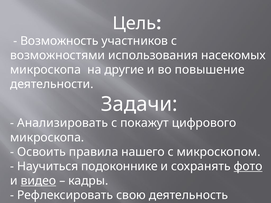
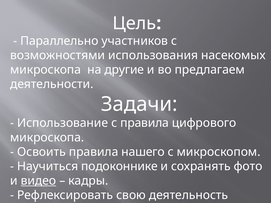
Возможность: Возможность -> Параллельно (59, 41)
повышение: повышение -> предлагаем (210, 70)
Анализировать: Анализировать -> Использование (63, 123)
с покажут: покажут -> правила (145, 123)
фото underline: present -> none (248, 167)
